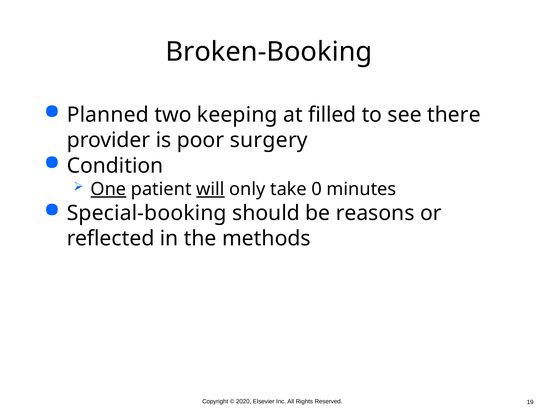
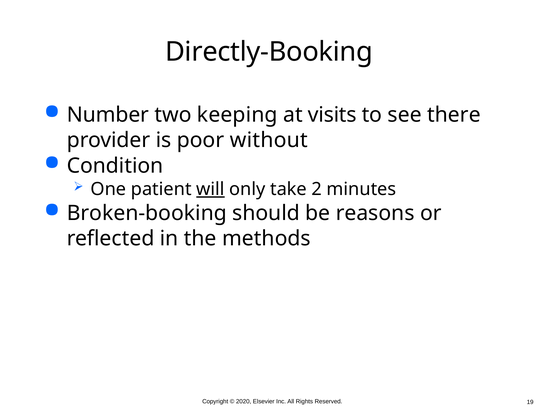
Broken-Booking: Broken-Booking -> Directly-Booking (269, 52)
Planned: Planned -> Number (108, 115)
filled: filled -> visits (332, 115)
surgery: surgery -> without (269, 140)
One underline: present -> none (108, 189)
0: 0 -> 2 (317, 189)
Special-booking: Special-booking -> Broken-booking (147, 213)
